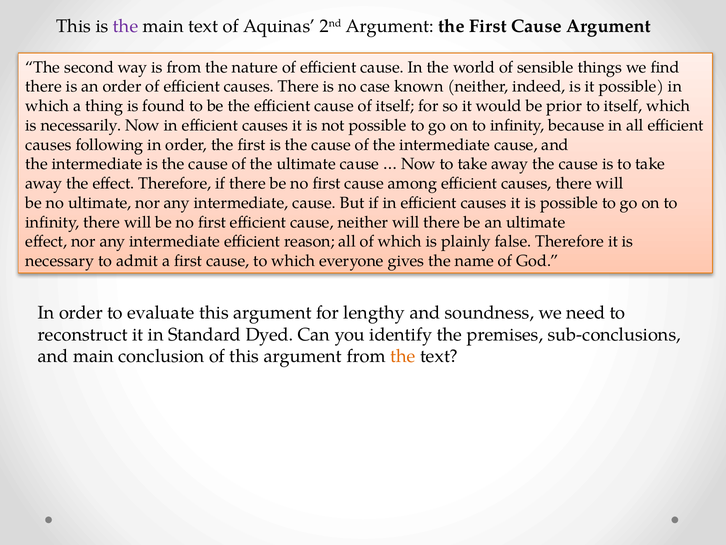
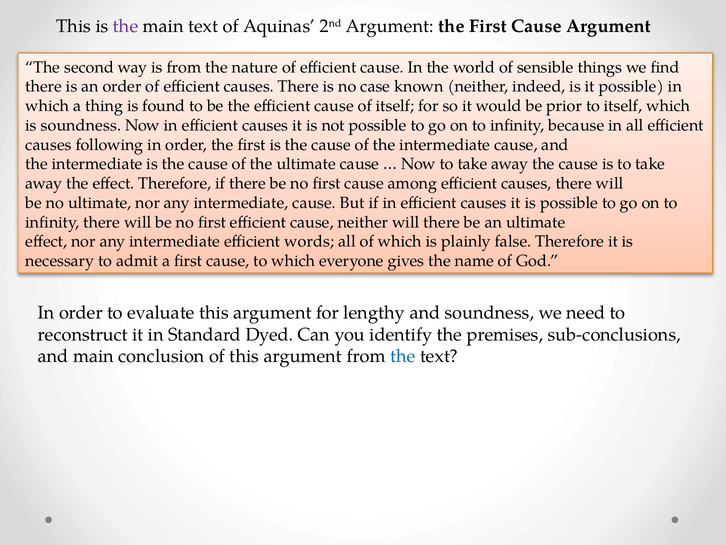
is necessarily: necessarily -> soundness (81, 125)
reason: reason -> words (309, 241)
the colour: orange -> blue (403, 356)
